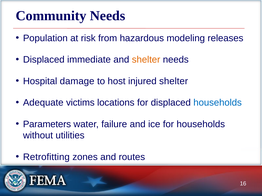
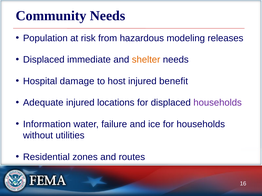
injured shelter: shelter -> benefit (174, 81)
Adequate victims: victims -> injured (80, 103)
households colour: blue -> purple (218, 103)
Parameters: Parameters -> Information (47, 124)
Retrofitting: Retrofitting -> Residential (46, 157)
